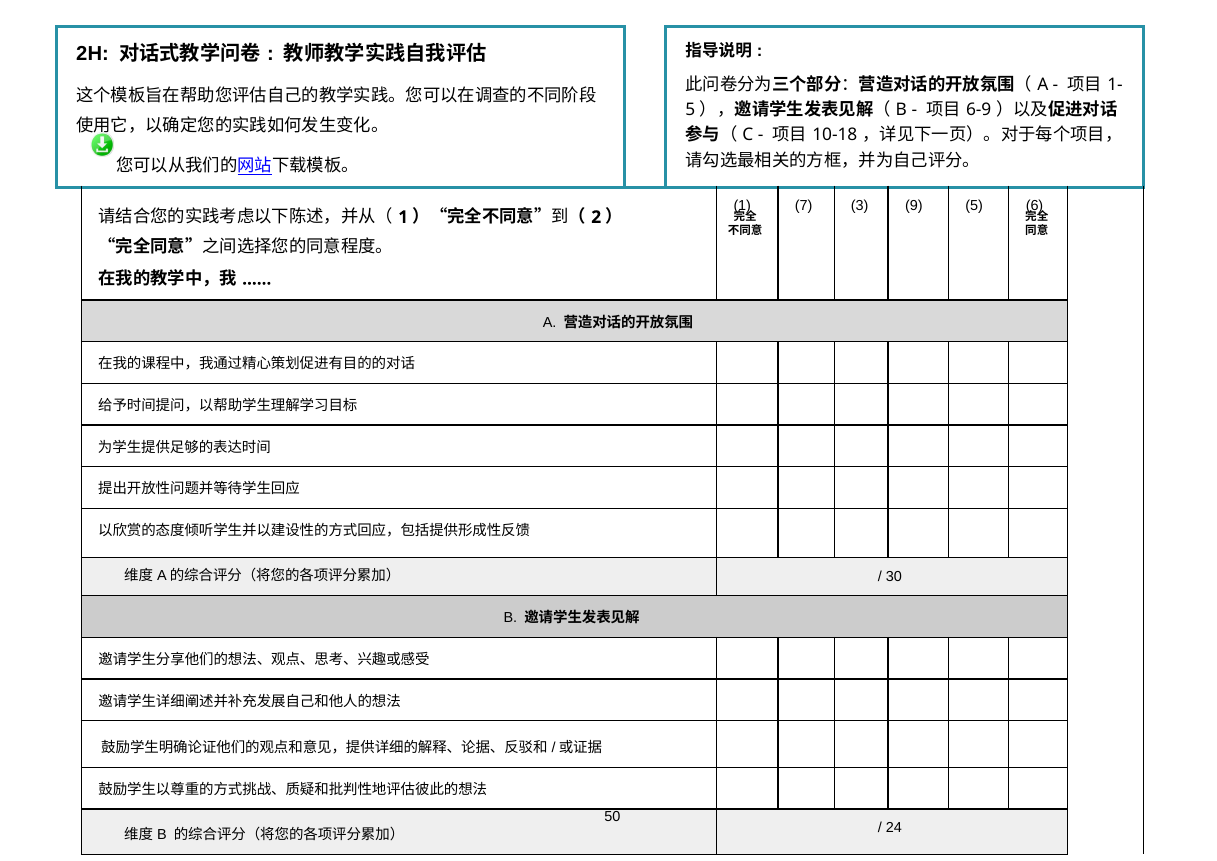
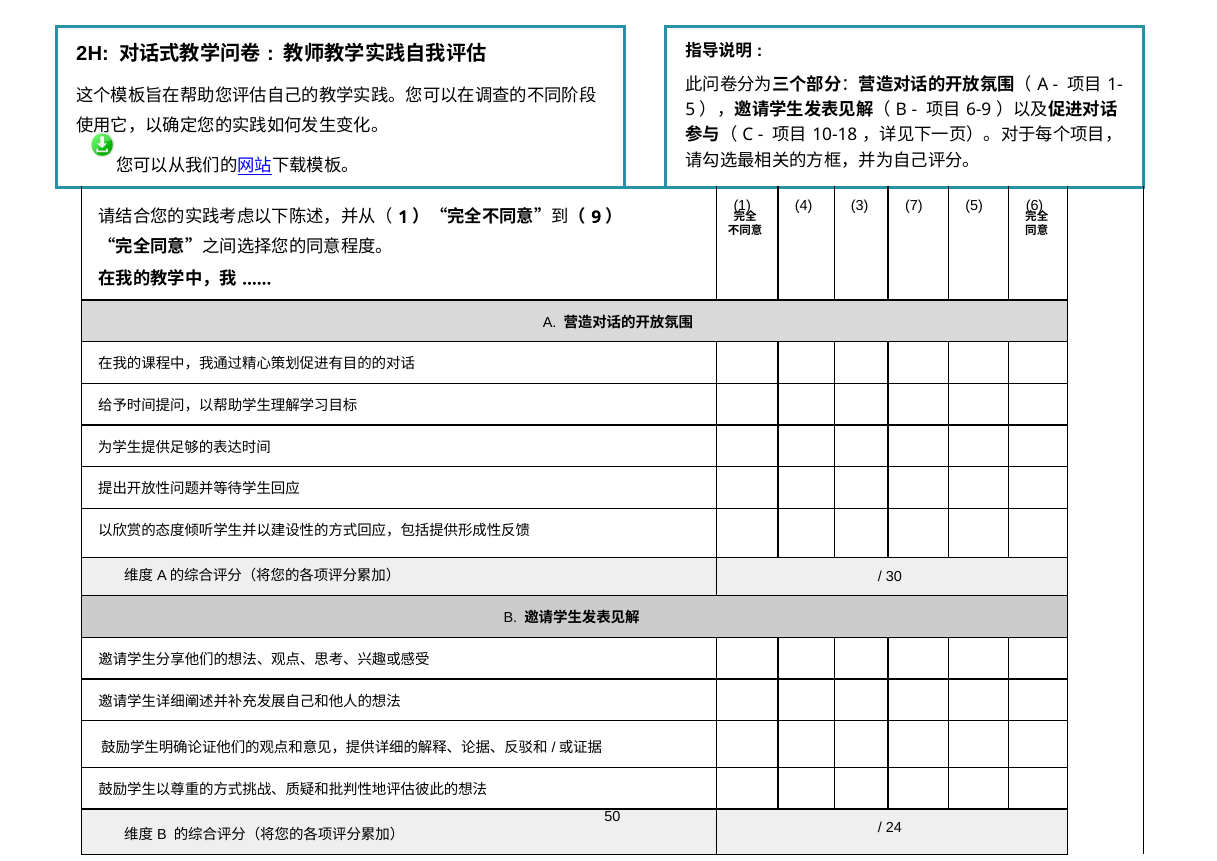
7: 7 -> 4 (804, 206)
9: 9 -> 7 (914, 206)
2: 2 -> 9 (596, 217)
